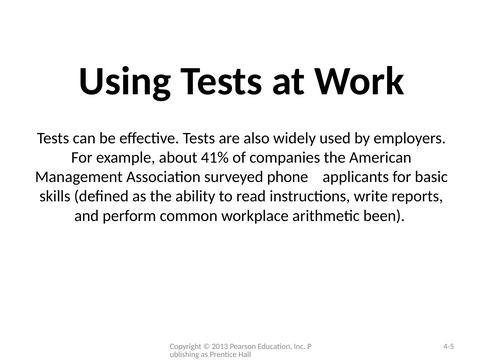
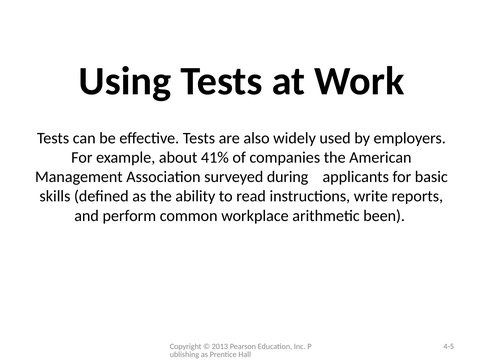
phone: phone -> during (288, 177)
